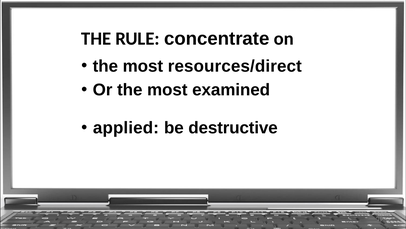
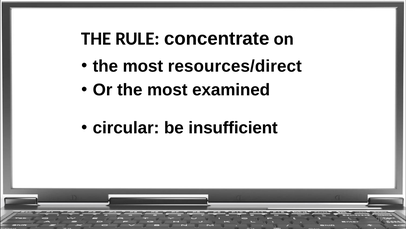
applied: applied -> circular (126, 128)
destructive: destructive -> insufficient (233, 128)
